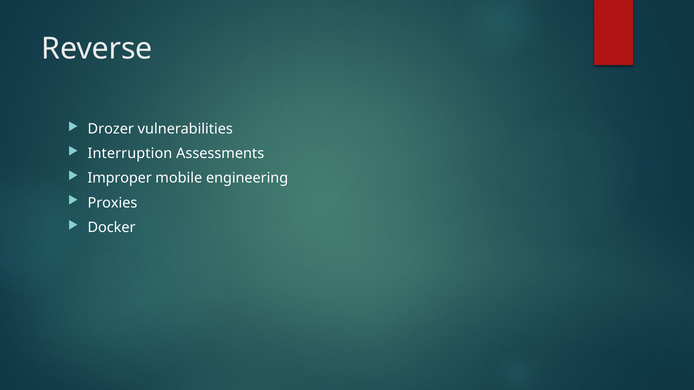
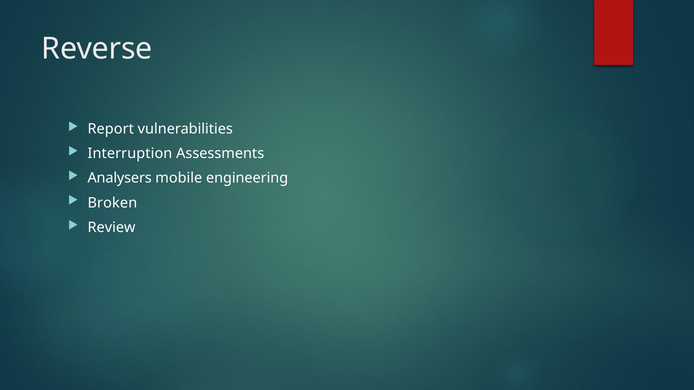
Drozer: Drozer -> Report (111, 129)
Improper: Improper -> Analysers (120, 178)
Proxies: Proxies -> Broken (112, 203)
Docker: Docker -> Review (112, 228)
